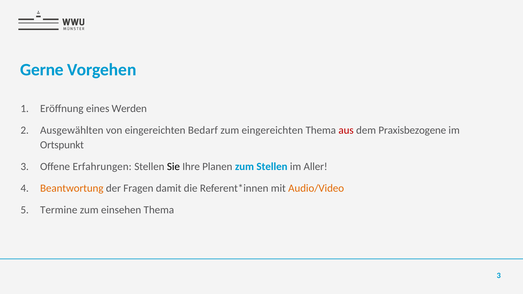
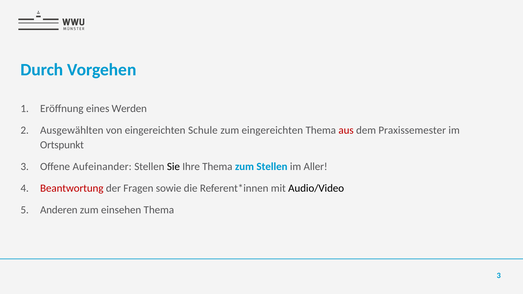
Gerne: Gerne -> Durch (42, 70)
Bedarf: Bedarf -> Schule (203, 130)
Praxisbezogene: Praxisbezogene -> Praxissemester (412, 130)
Erfahrungen: Erfahrungen -> Aufeinander (102, 167)
Ihre Planen: Planen -> Thema (217, 167)
Beantwortung colour: orange -> red (72, 188)
damit: damit -> sowie (169, 188)
Audio/Video colour: orange -> black (316, 188)
Termine: Termine -> Anderen (59, 210)
